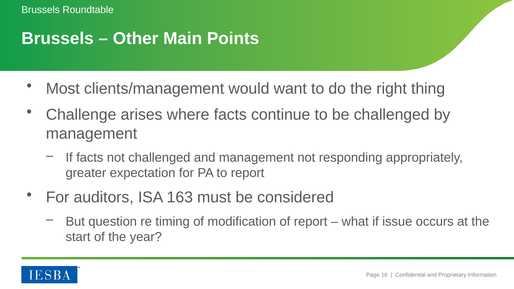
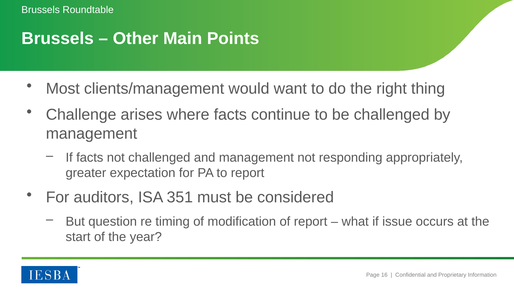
163: 163 -> 351 (180, 198)
